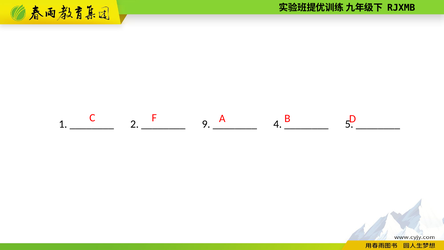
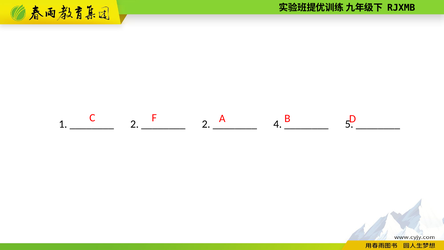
9: 9 -> 2 (206, 124)
